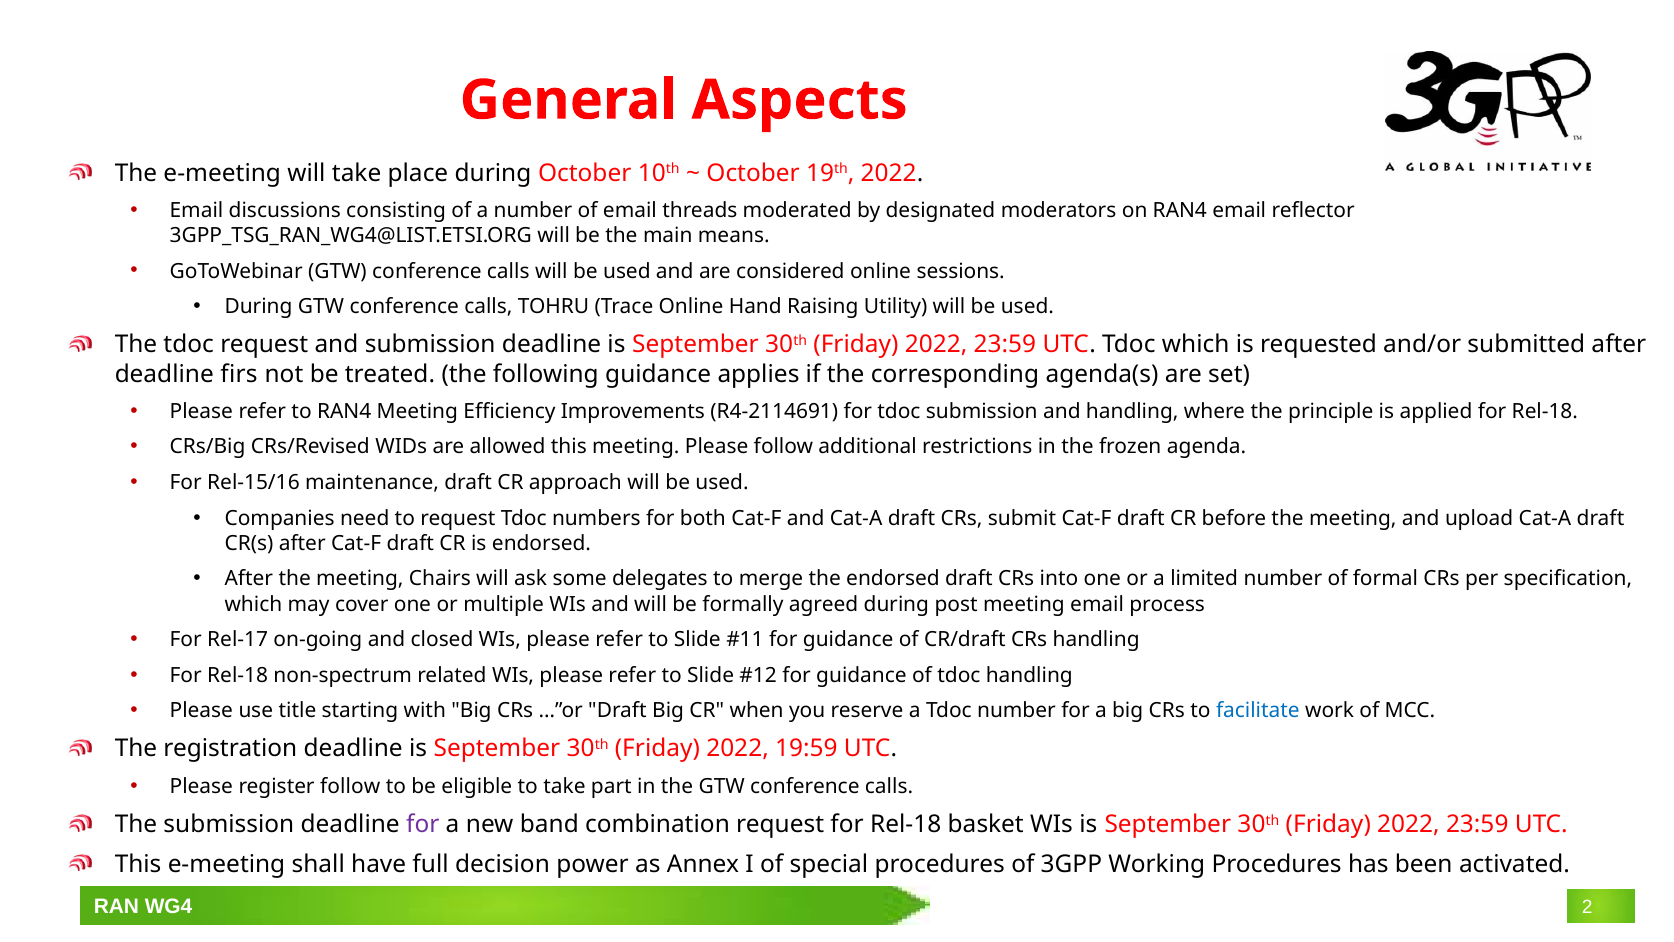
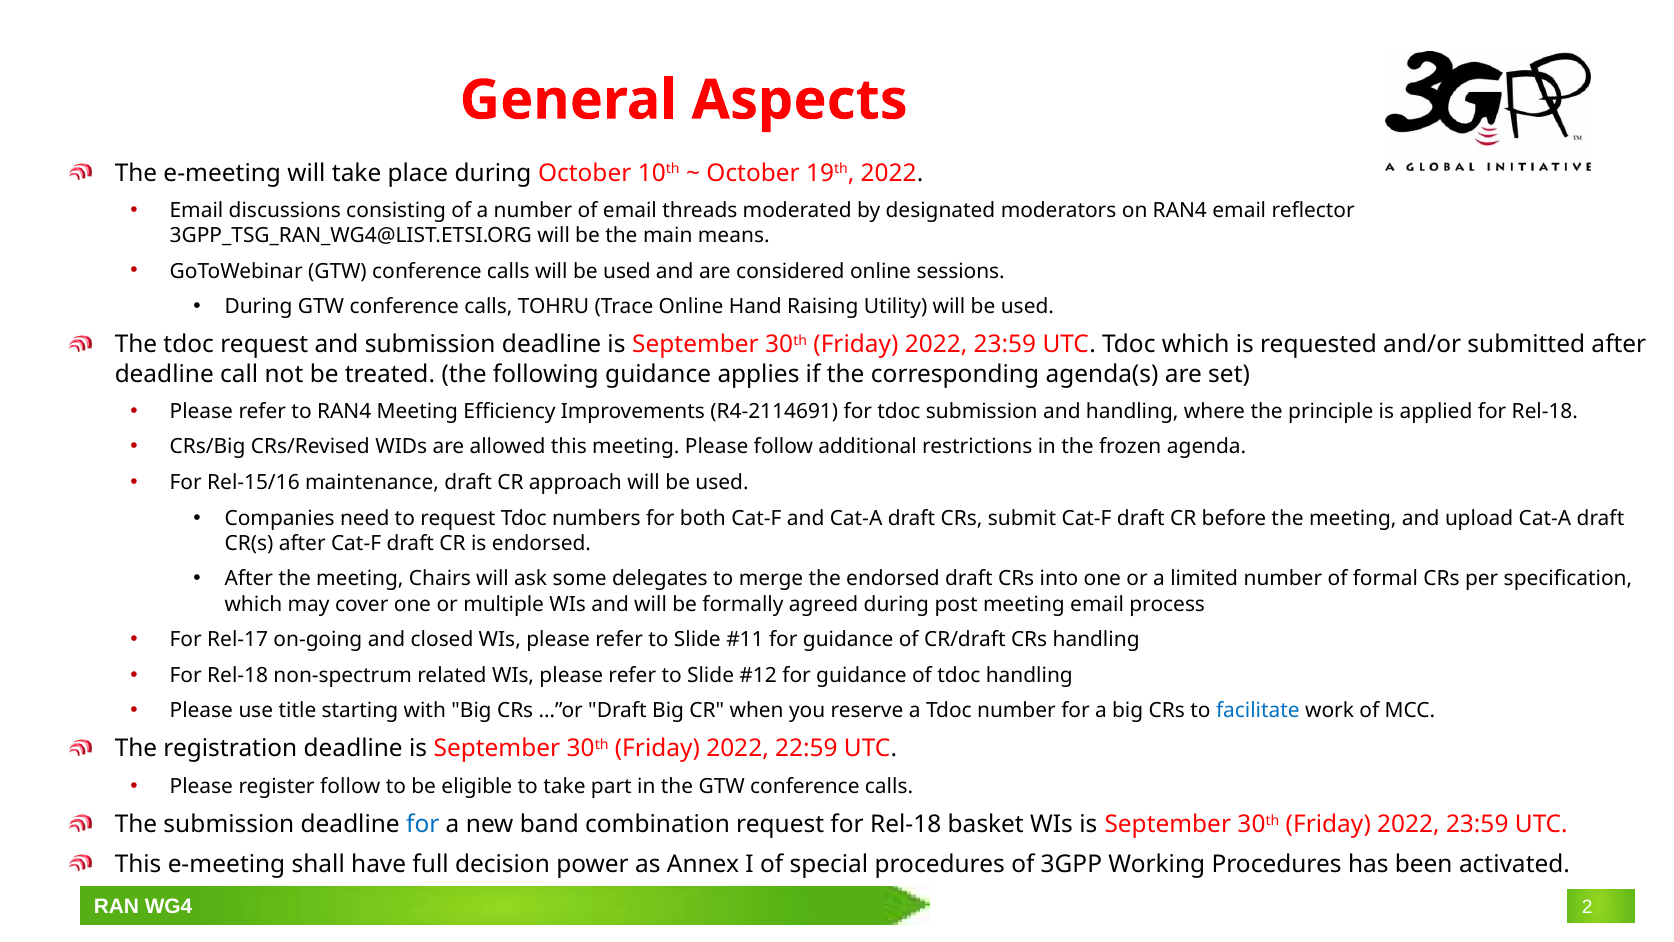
firs: firs -> call (239, 374)
19:59: 19:59 -> 22:59 (806, 749)
for colour: purple -> blue (423, 824)
